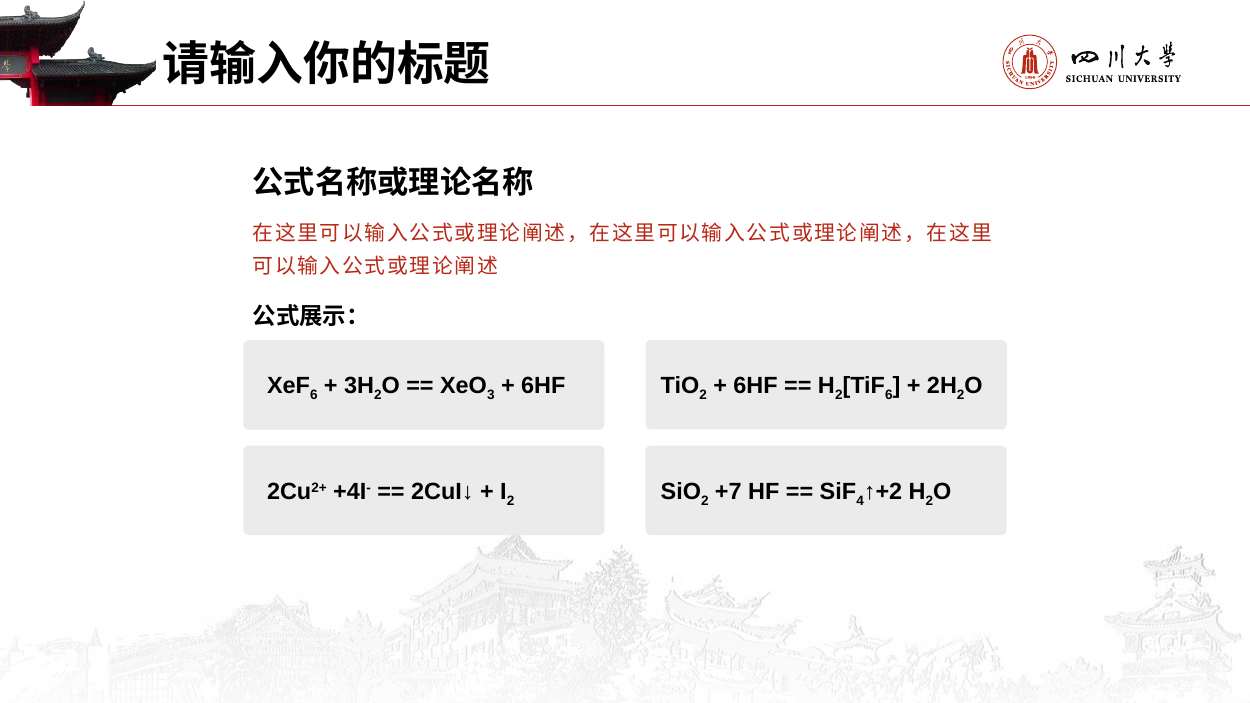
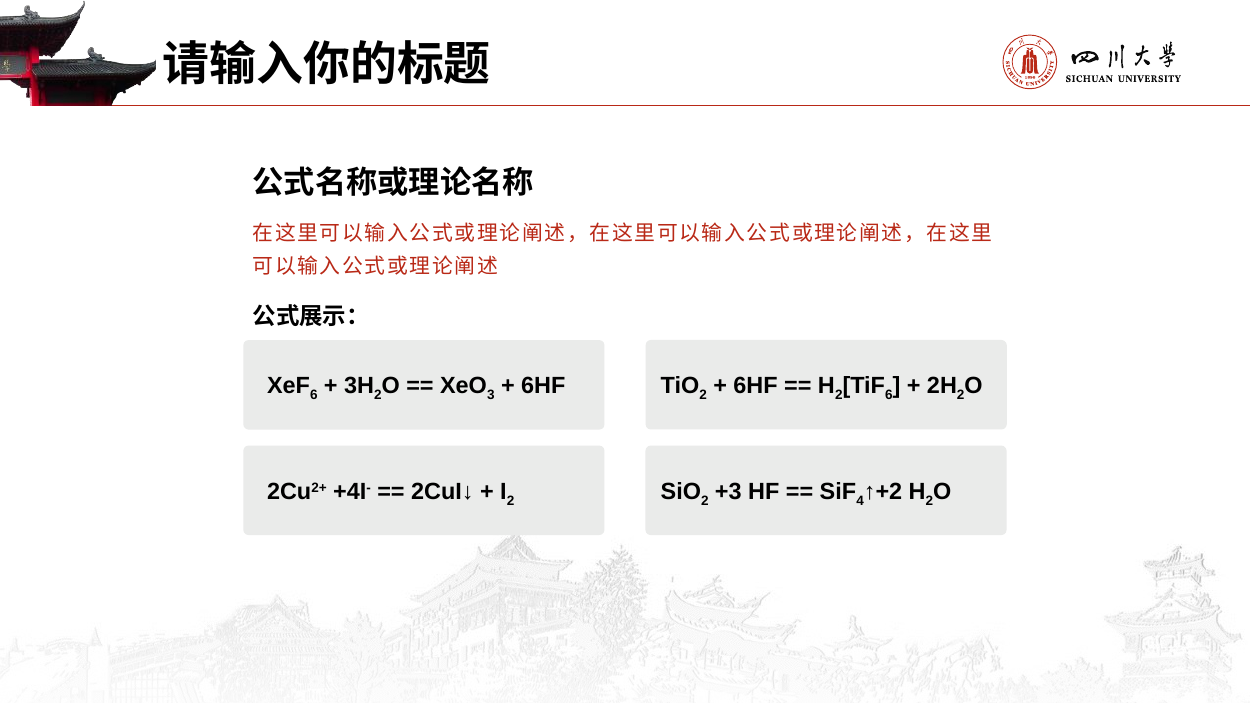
+7: +7 -> +3 (728, 492)
